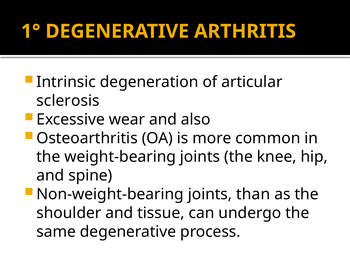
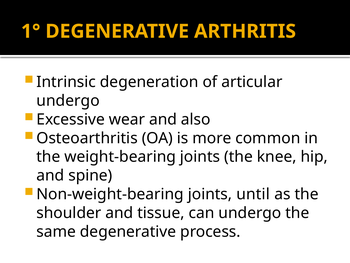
sclerosis: sclerosis -> undergo (68, 101)
than: than -> until (253, 194)
